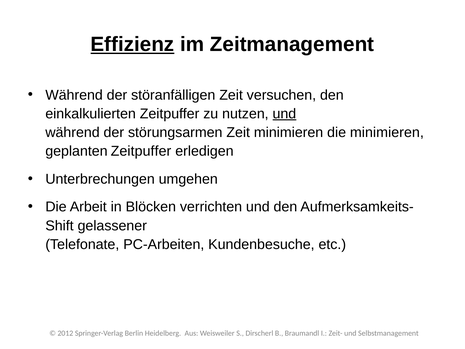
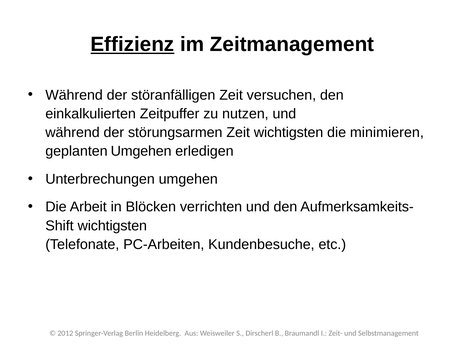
und underline: present -> none (284, 114)
Zeit minimieren: minimieren -> wichtigsten (289, 132)
geplanten Zeitpuffer: Zeitpuffer -> Umgehen (141, 151)
gelassener: gelassener -> wichtigsten (112, 225)
